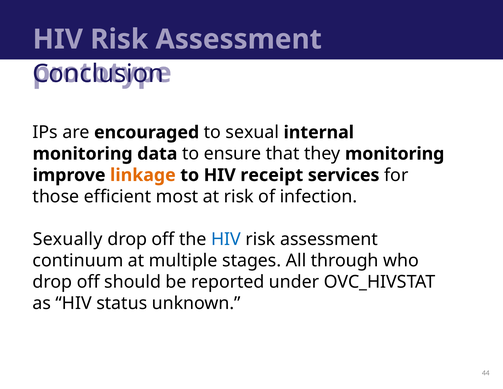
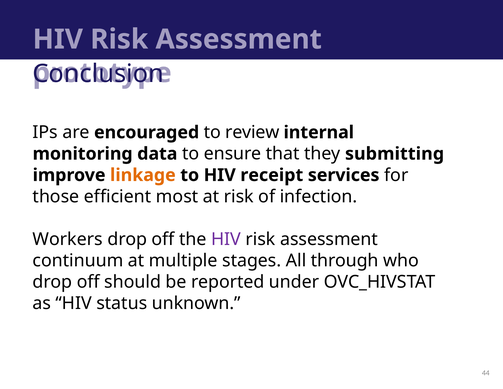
sexual: sexual -> review (252, 132)
they monitoring: monitoring -> submitting (395, 154)
Sexually: Sexually -> Workers (68, 239)
HIV colour: blue -> purple (226, 239)
